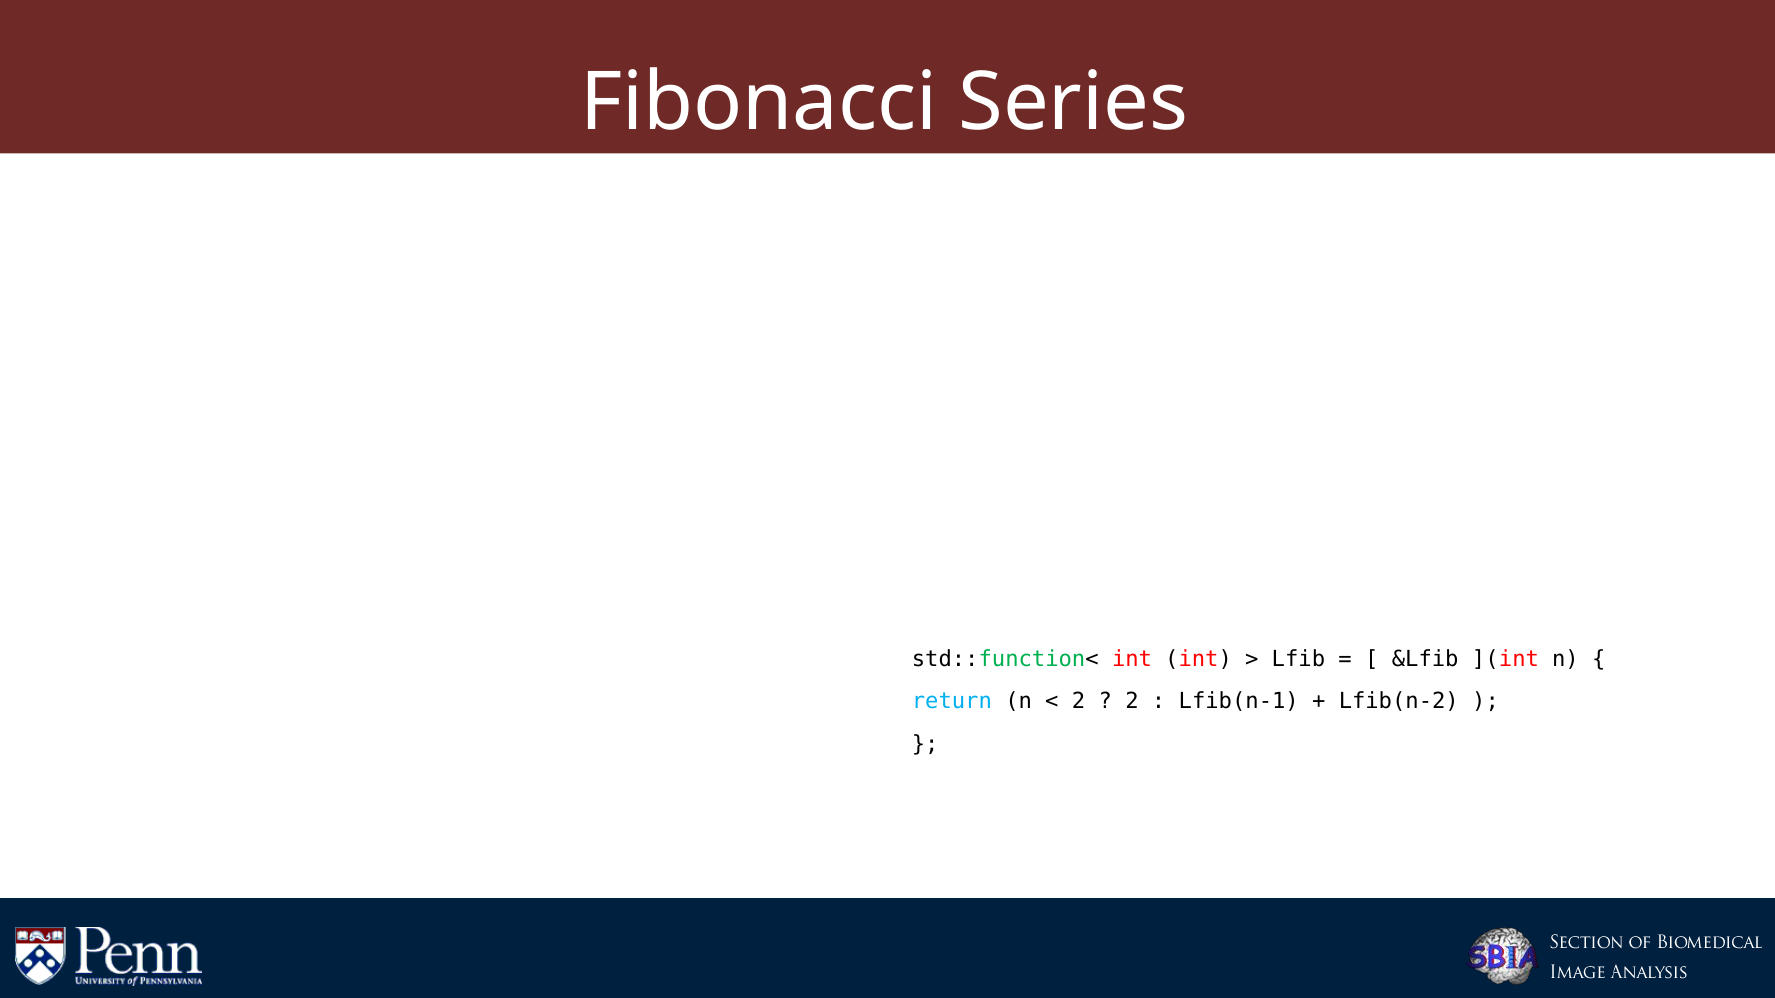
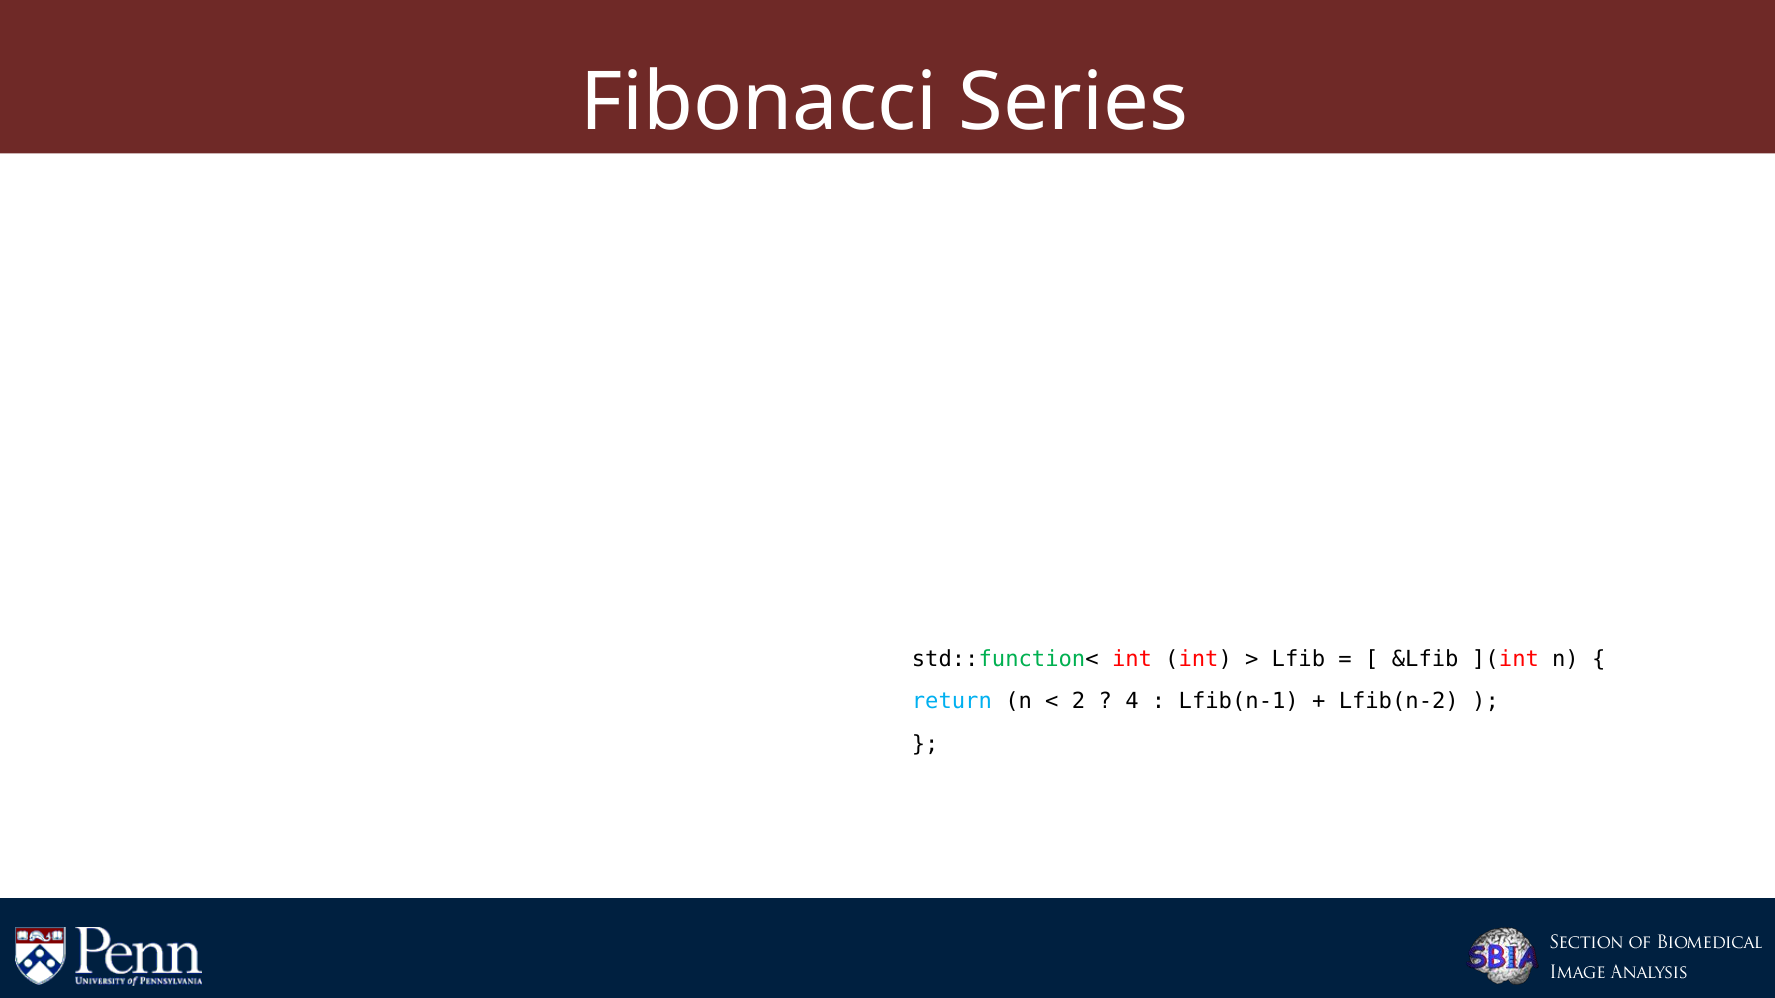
2: 2 -> 4 (1132, 702)
